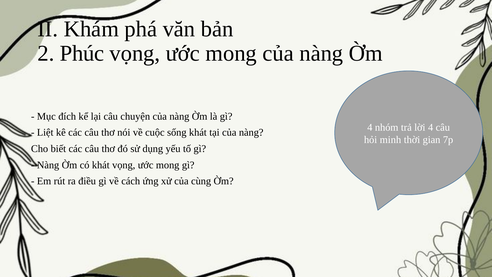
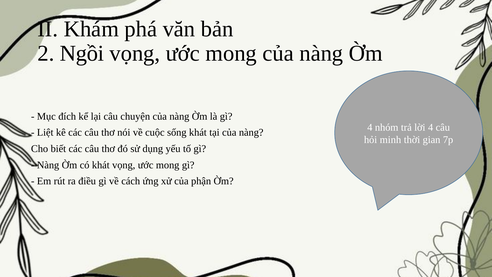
Phúc: Phúc -> Ngồi (82, 54)
cùng: cùng -> phận (201, 181)
